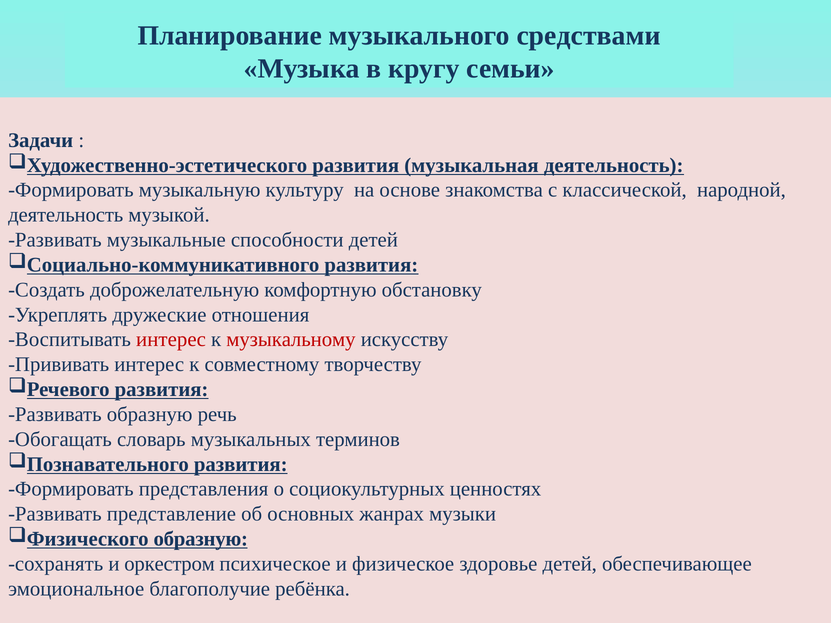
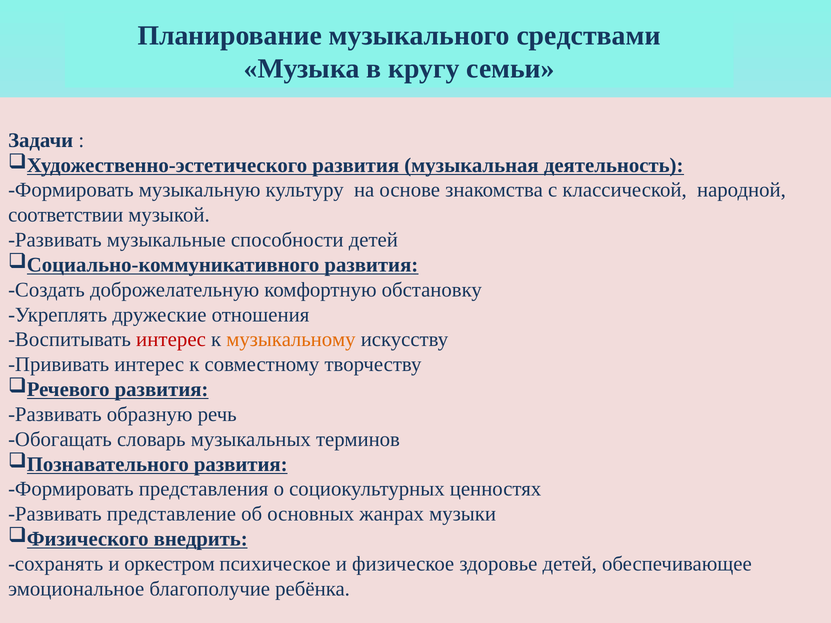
деятельность: деятельность -> соответствии (66, 215)
музыкальному colour: red -> orange (291, 340)
образную: образную -> внедрить (201, 539)
